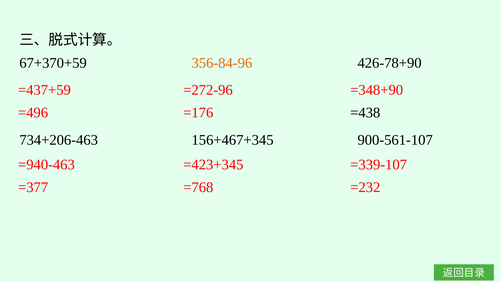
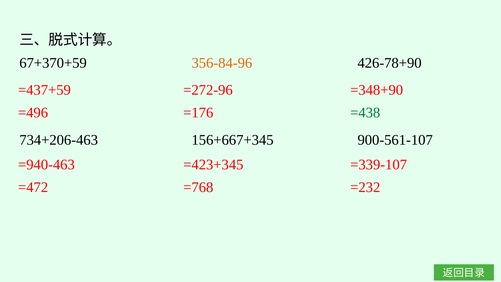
=438 colour: black -> green (365, 113)
156+467+345: 156+467+345 -> 156+667+345 (233, 140)
=377: =377 -> =472 (33, 187)
